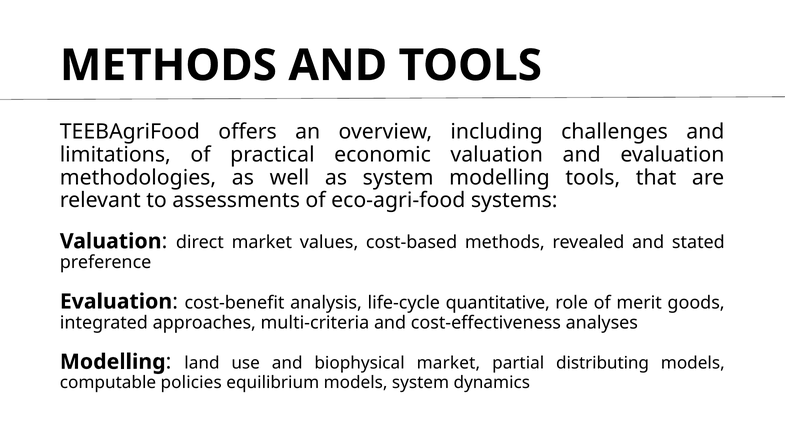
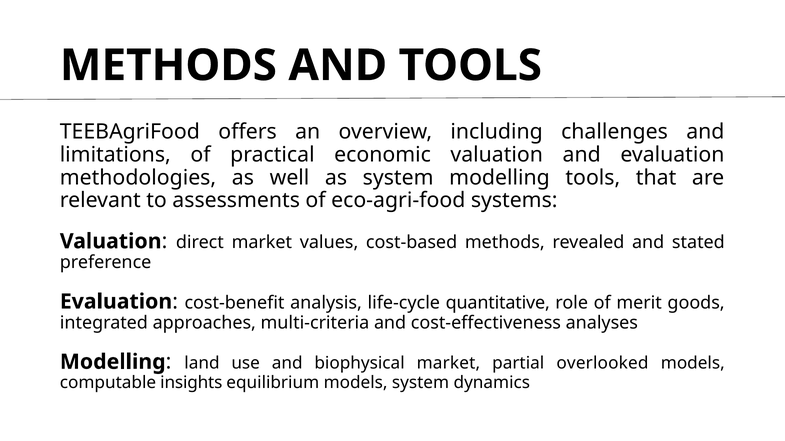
distributing: distributing -> overlooked (602, 364)
policies: policies -> insights (191, 383)
